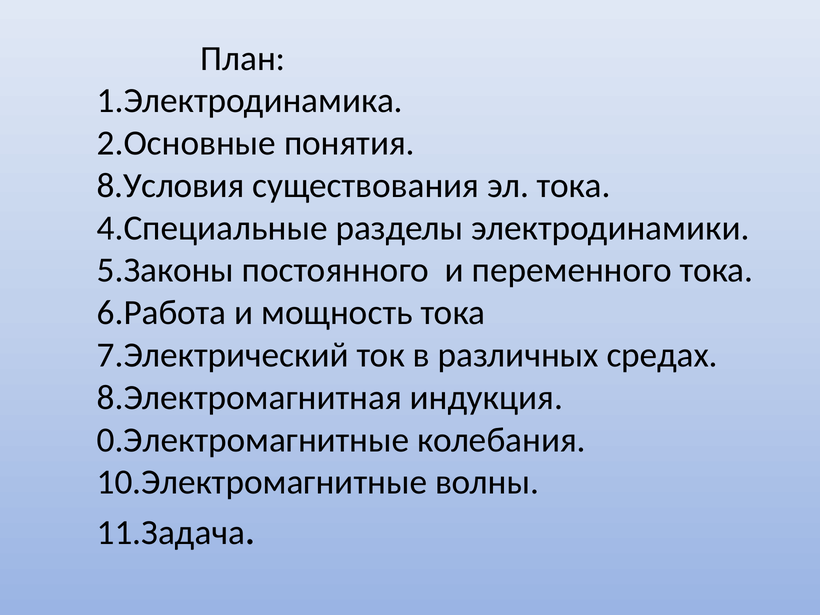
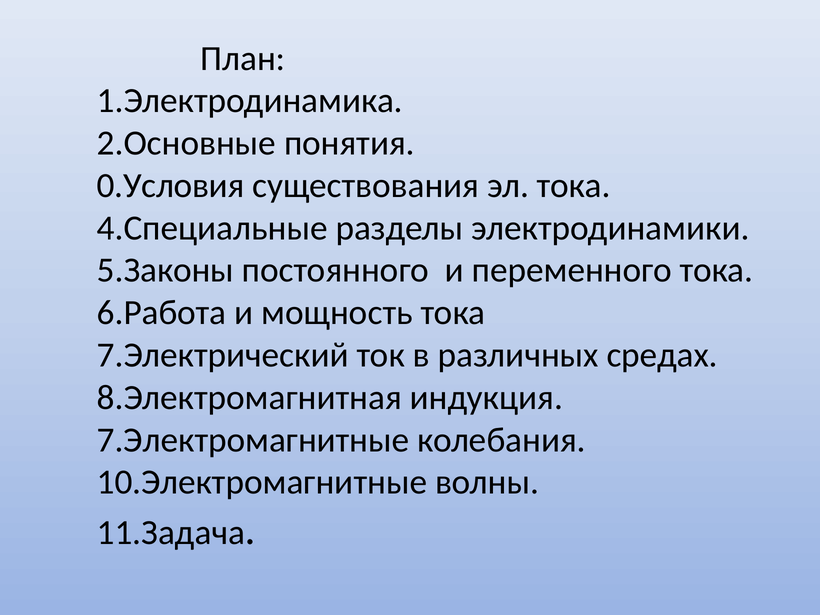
8.Условия: 8.Условия -> 0.Условия (171, 186)
0.Электромагнитные: 0.Электромагнитные -> 7.Электромагнитные (253, 440)
